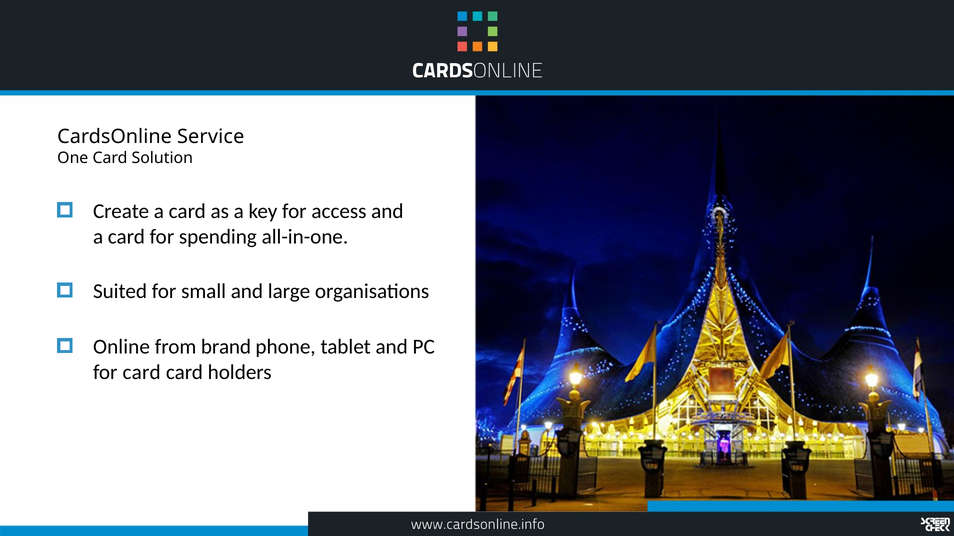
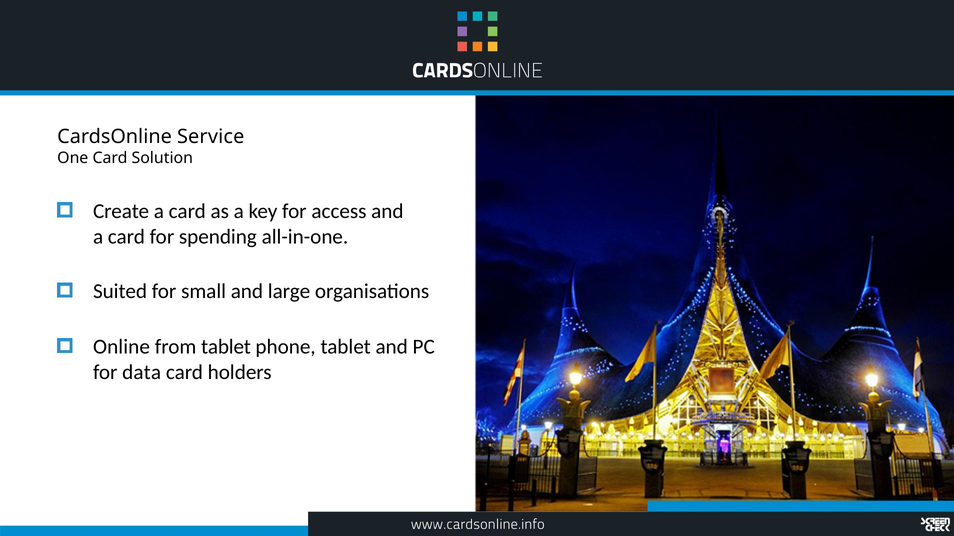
from brand: brand -> tablet (226, 347)
for card: card -> data (142, 373)
